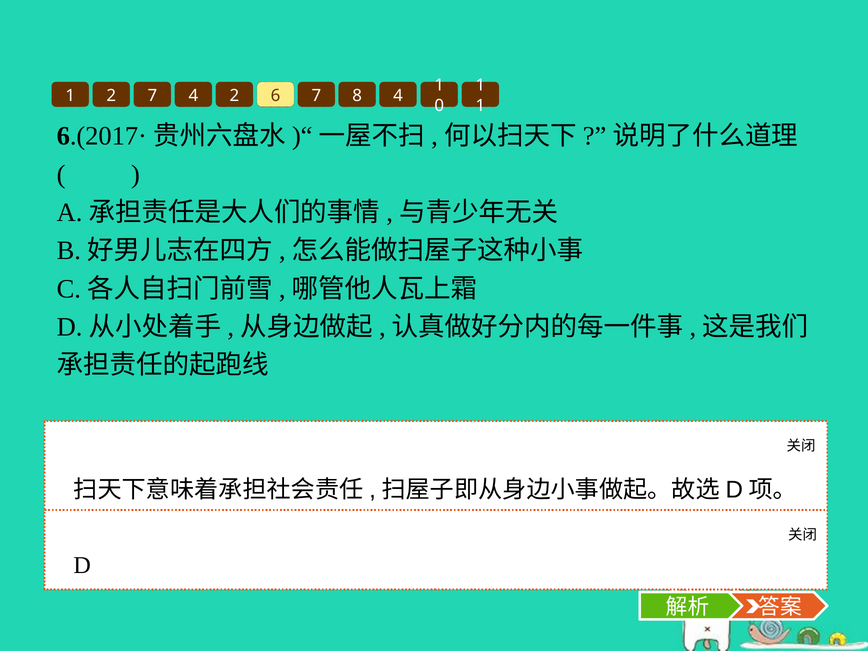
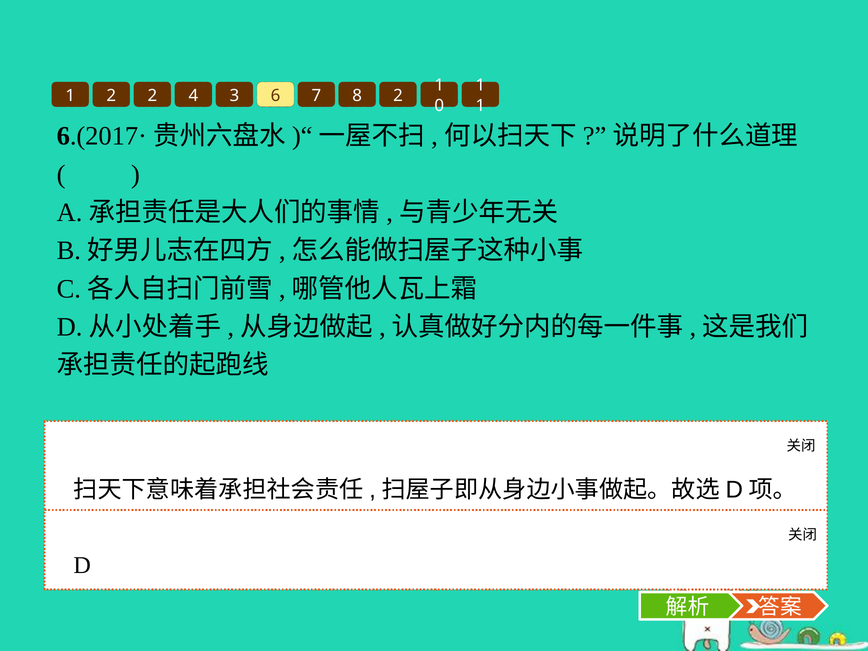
2 7: 7 -> 2 (152, 95)
4 2: 2 -> 3 (234, 95)
8 4: 4 -> 2 (398, 95)
